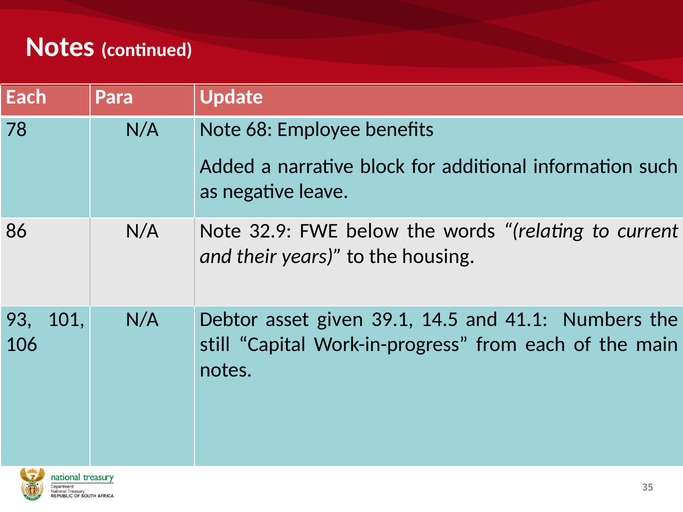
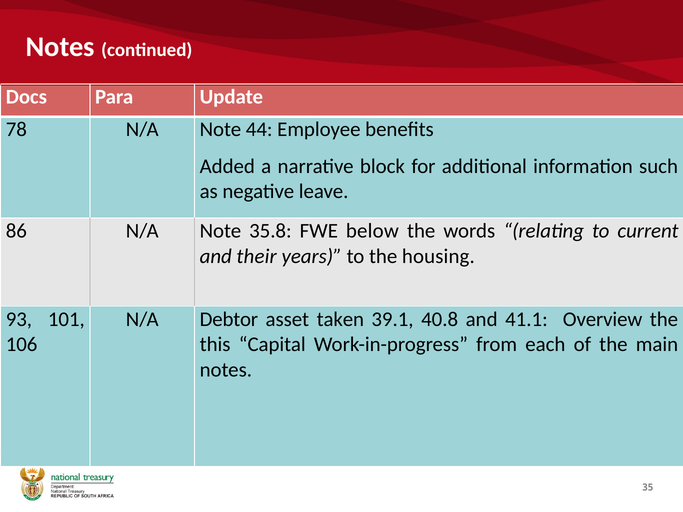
Each: Each -> Docs (26, 97)
68: 68 -> 44 (259, 130)
32.9: 32.9 -> 35.8 (270, 231)
given: given -> taken (340, 319)
14.5: 14.5 -> 40.8 (440, 319)
Numbers: Numbers -> Overview (603, 319)
still: still -> this (215, 345)
